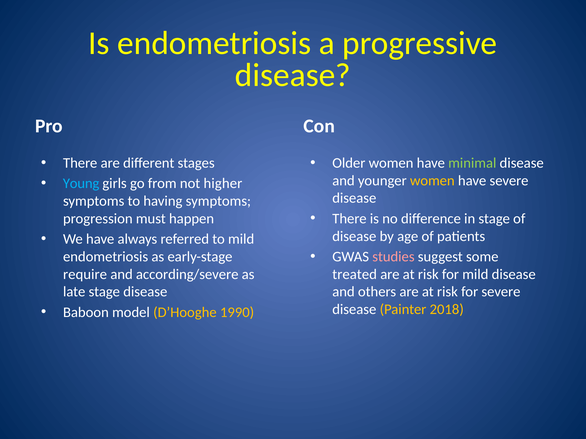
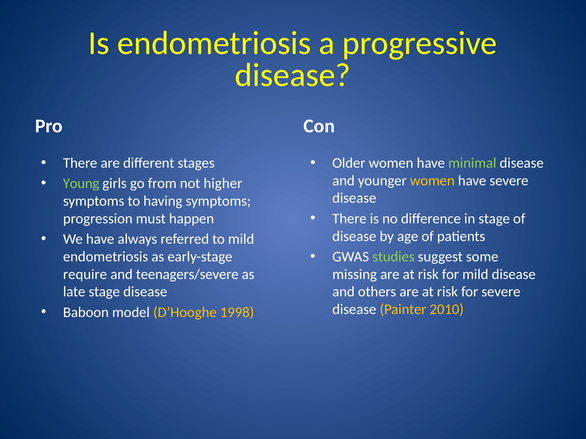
Young colour: light blue -> light green (81, 184)
studies colour: pink -> light green (393, 257)
according/severe: according/severe -> teenagers/severe (187, 275)
treated: treated -> missing (355, 275)
2018: 2018 -> 2010 (447, 310)
1990: 1990 -> 1998 (237, 313)
